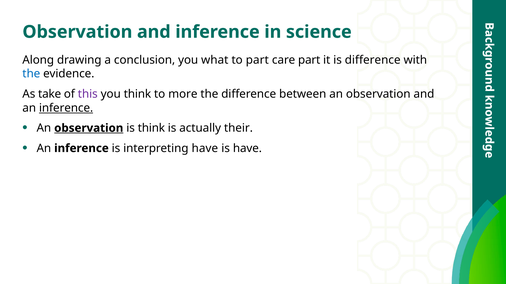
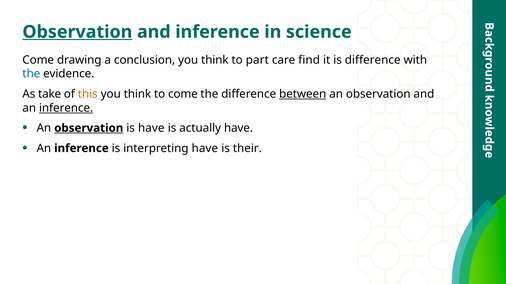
Observation underline: none -> present (77, 32)
Along: Along -> Come (38, 60)
conclusion you what: what -> think (215, 60)
care part: part -> find (309, 60)
this colour: purple -> orange (88, 94)
to more: more -> come (183, 94)
between underline: none -> present (303, 94)
is think: think -> have (151, 128)
actually their: their -> have (238, 128)
is have: have -> their (247, 149)
